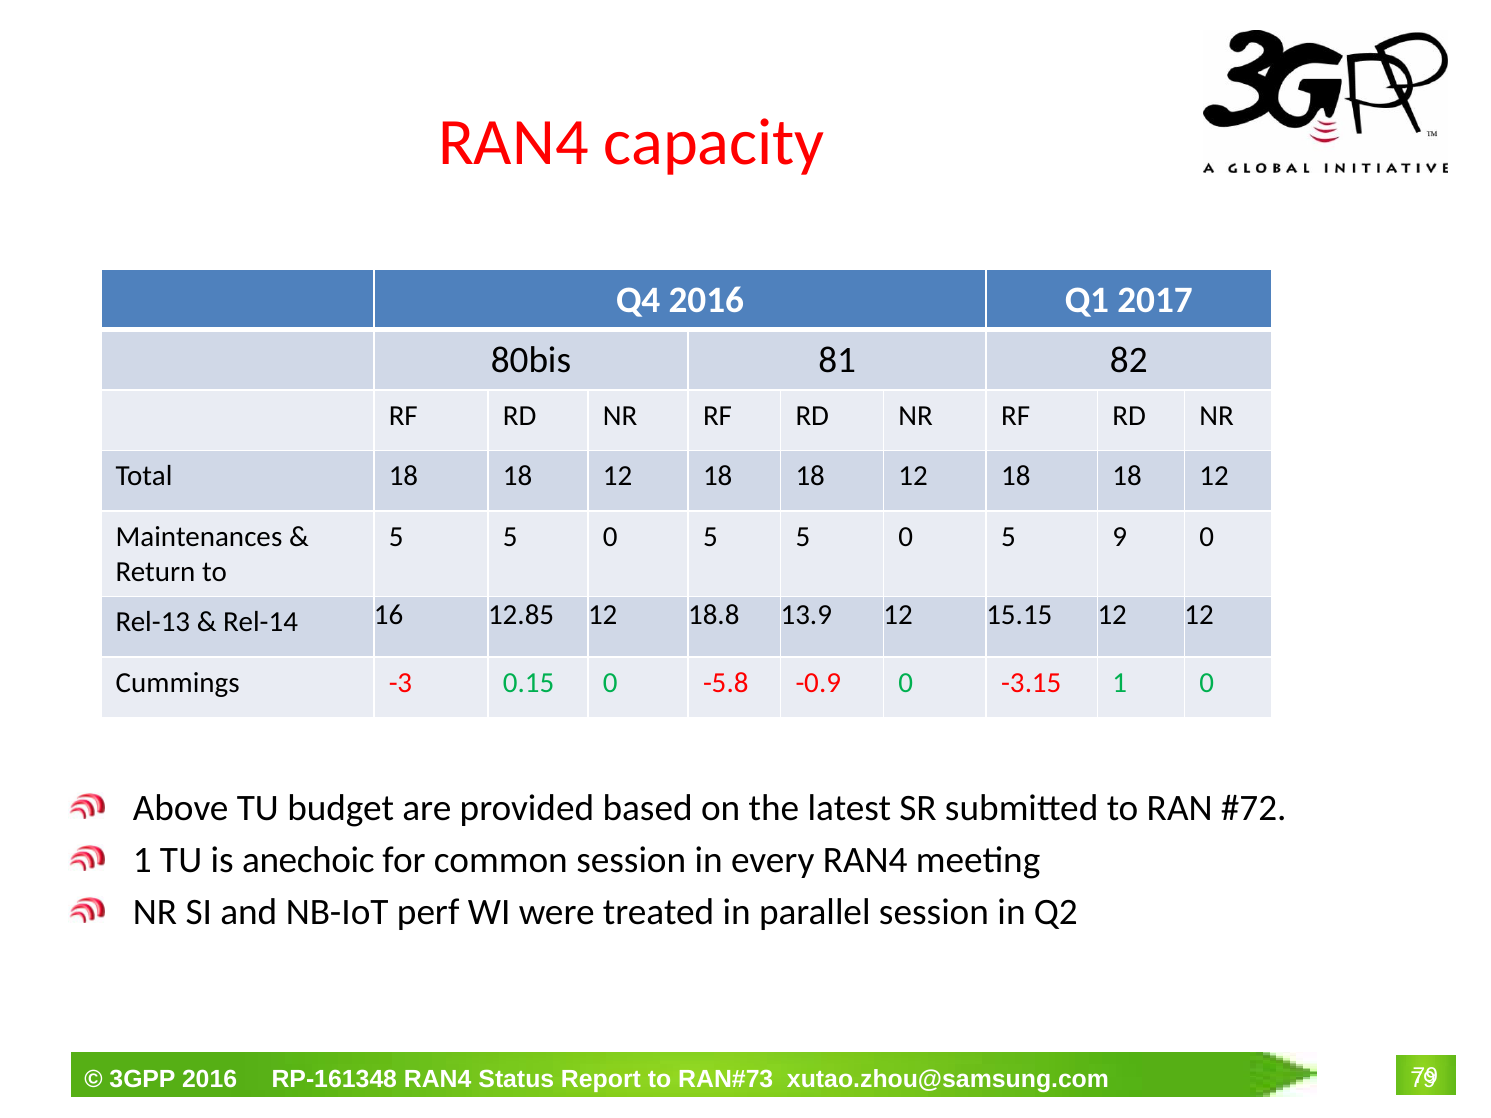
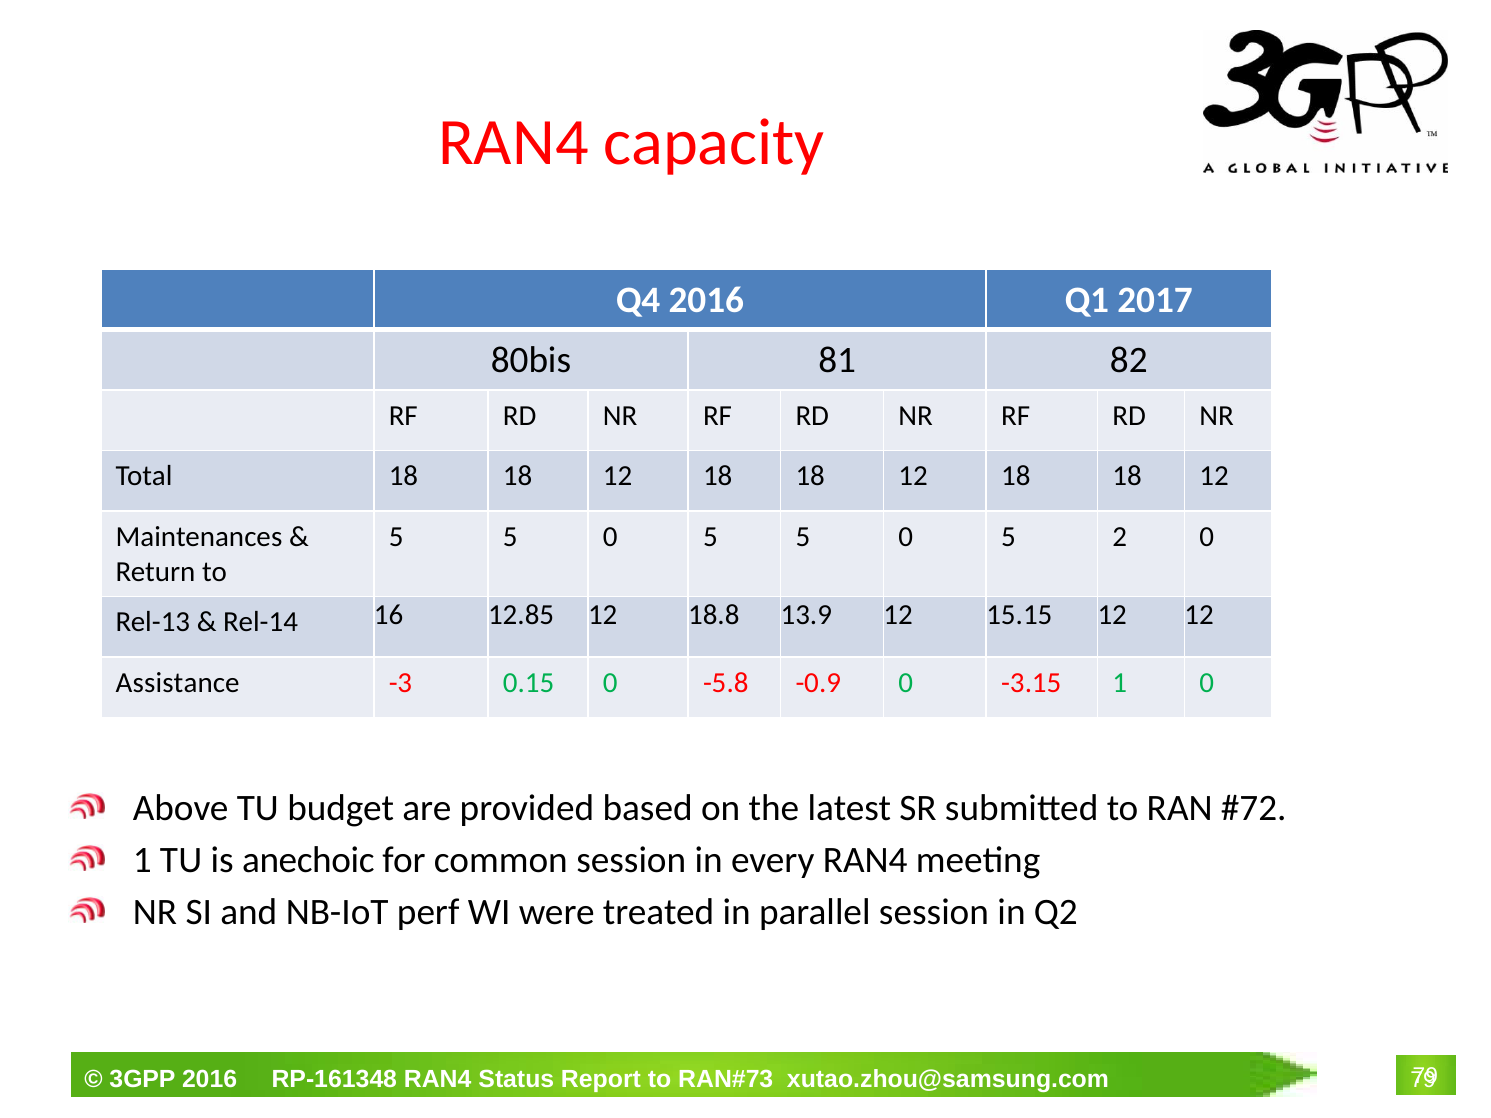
9: 9 -> 2 (1120, 537)
Cummings: Cummings -> Assistance (178, 683)
